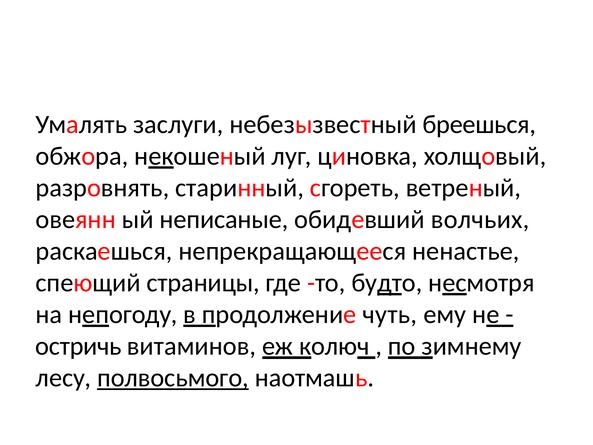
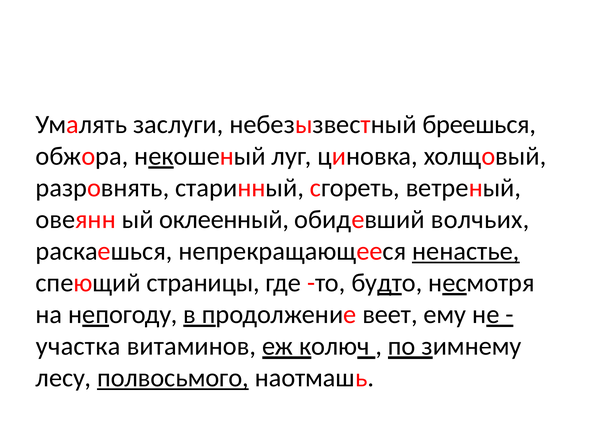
неписаные: неписаные -> оклеенный (224, 219)
ненастье underline: none -> present (466, 251)
чуть: чуть -> веет (390, 314)
остричь: остричь -> участка (78, 346)
